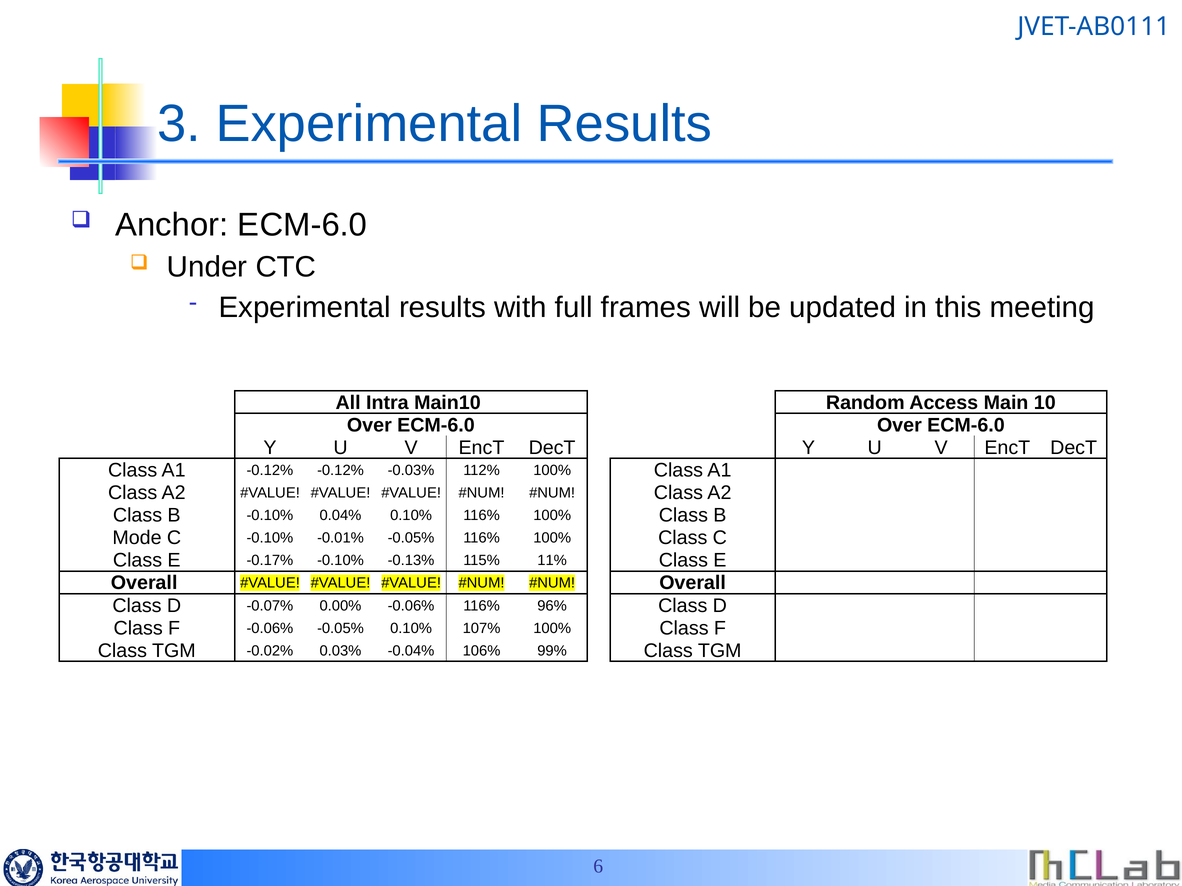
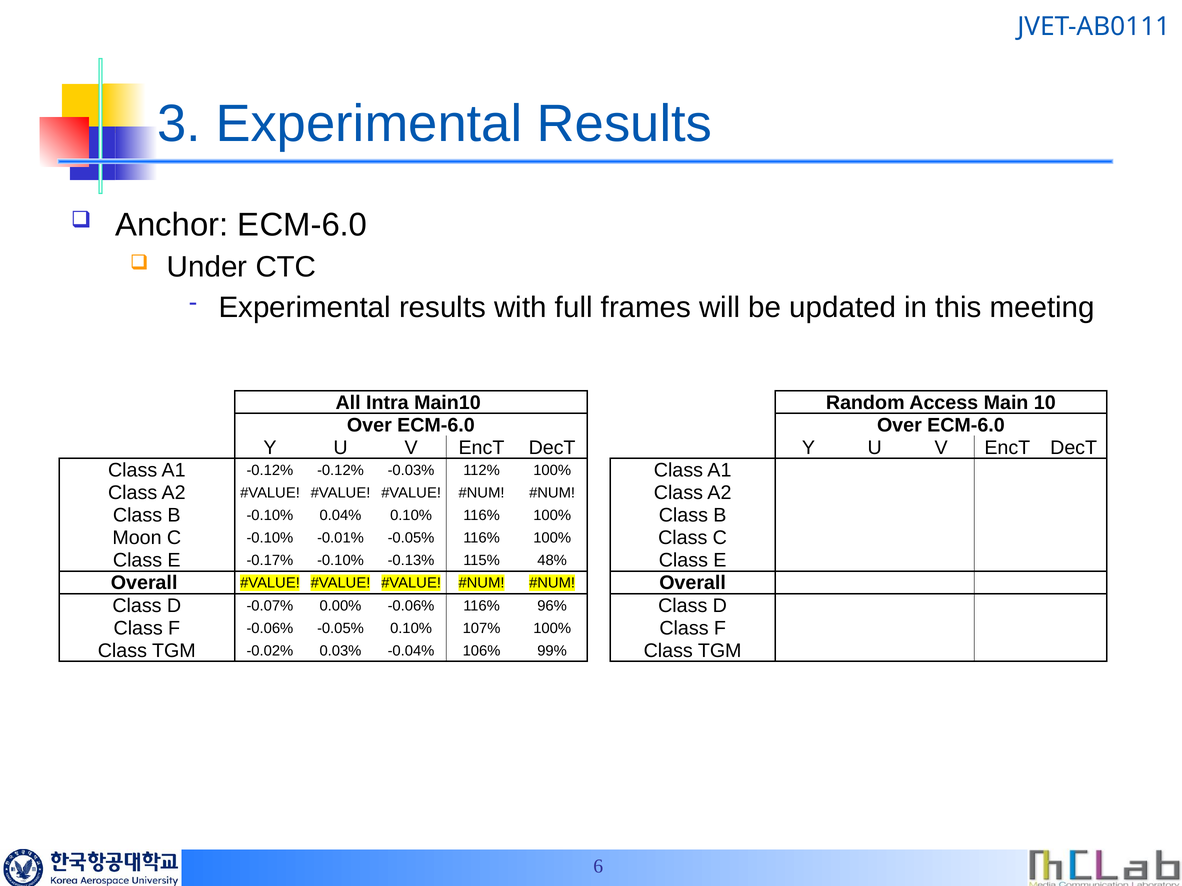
Mode: Mode -> Moon (137, 538)
11%: 11% -> 48% (552, 561)
